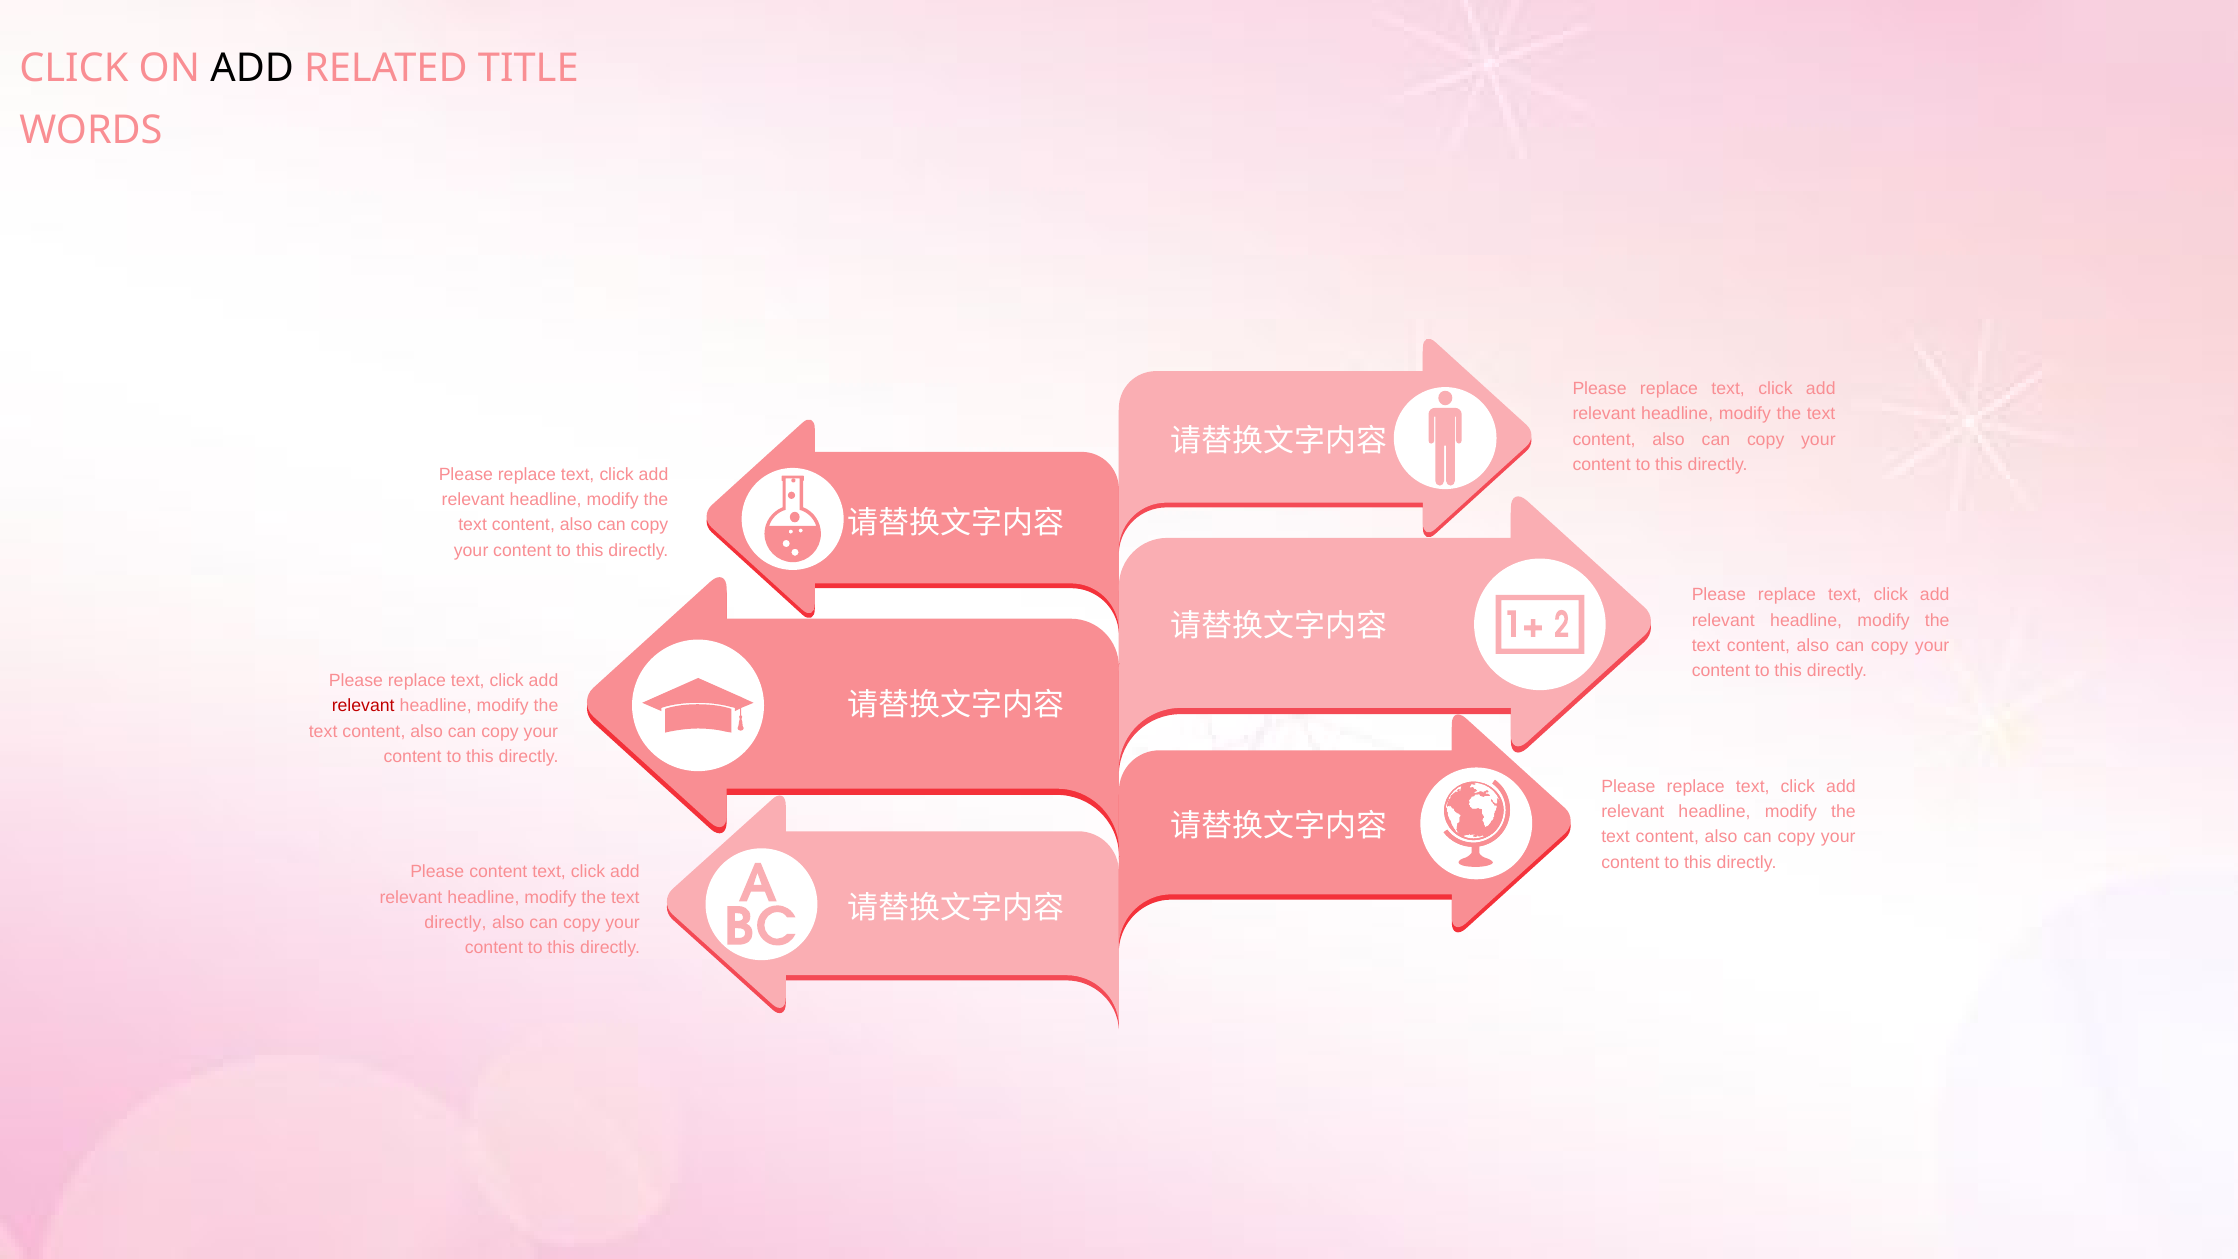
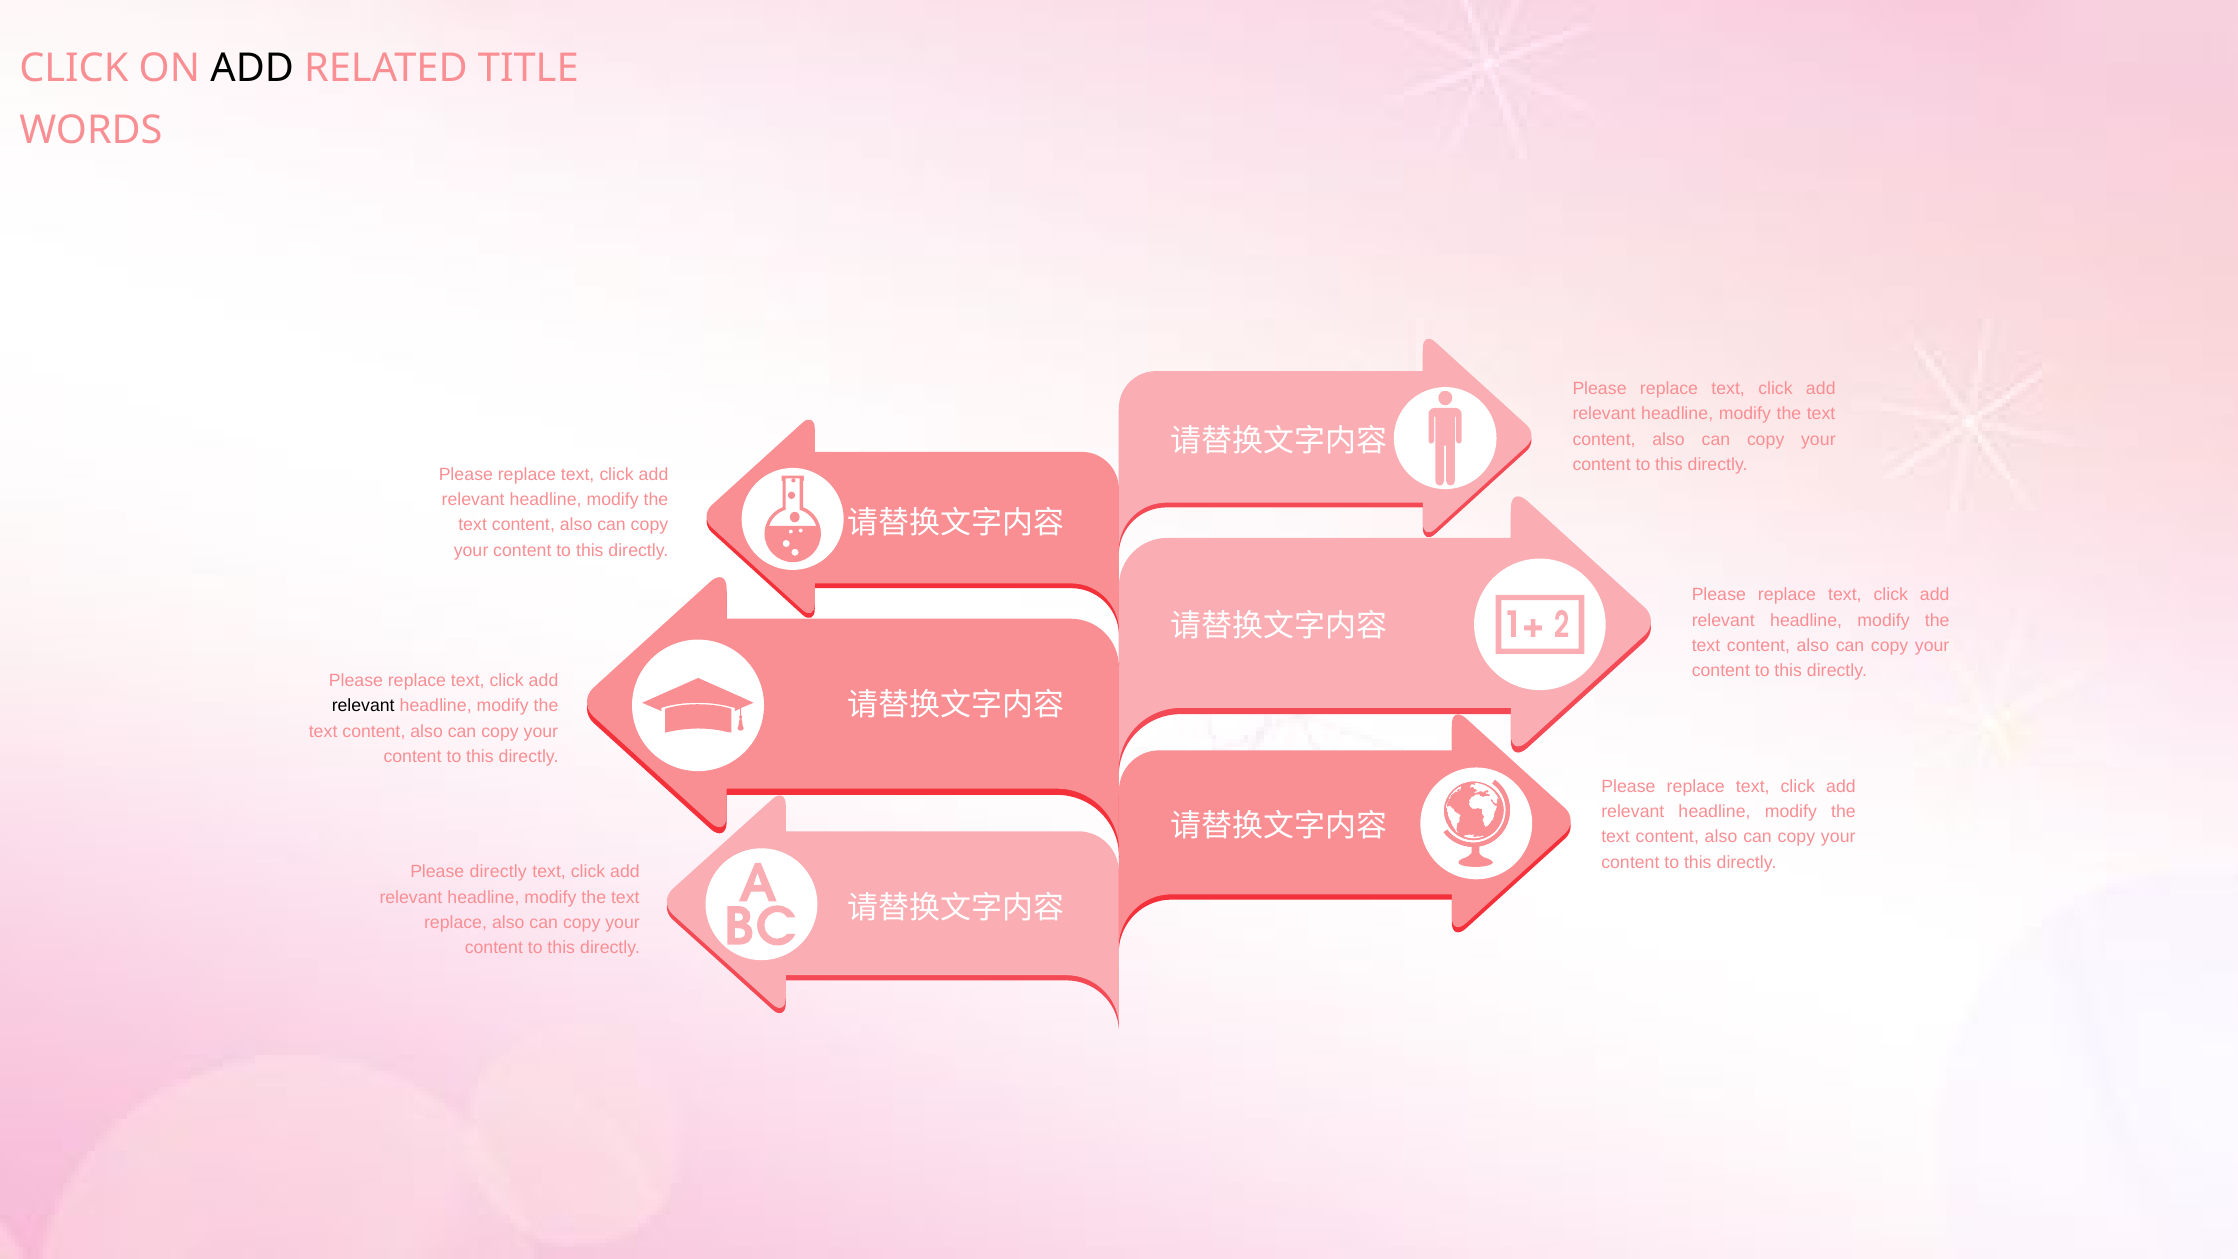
relevant colour: red -> black (363, 706)
Please content: content -> directly (498, 872)
directly: directly -> replace (455, 923)
